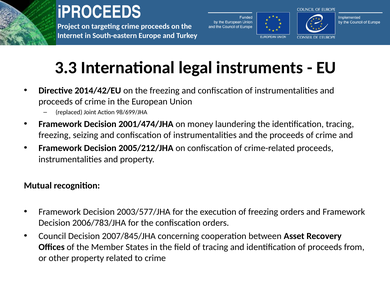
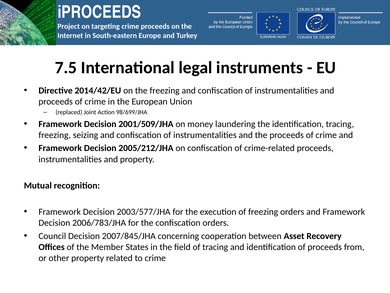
3.3: 3.3 -> 7.5 (66, 68)
2001/474/JHA: 2001/474/JHA -> 2001/509/JHA (146, 124)
